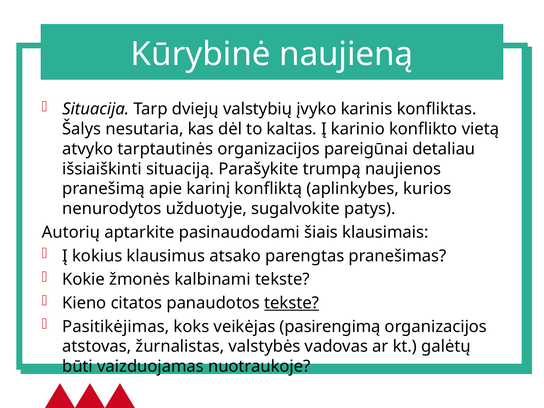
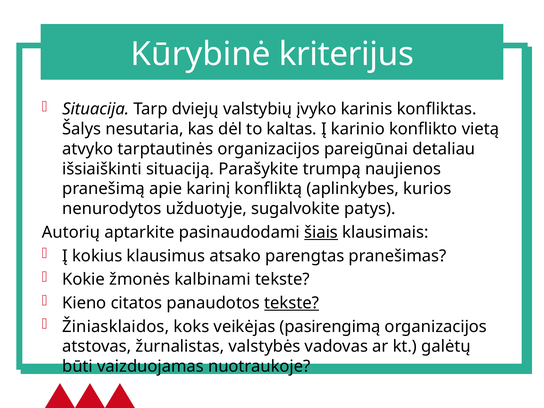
naujieną: naujieną -> kriterijus (346, 54)
šiais underline: none -> present (321, 232)
Pasitikėjimas: Pasitikėjimas -> Žiniasklaidos (116, 327)
